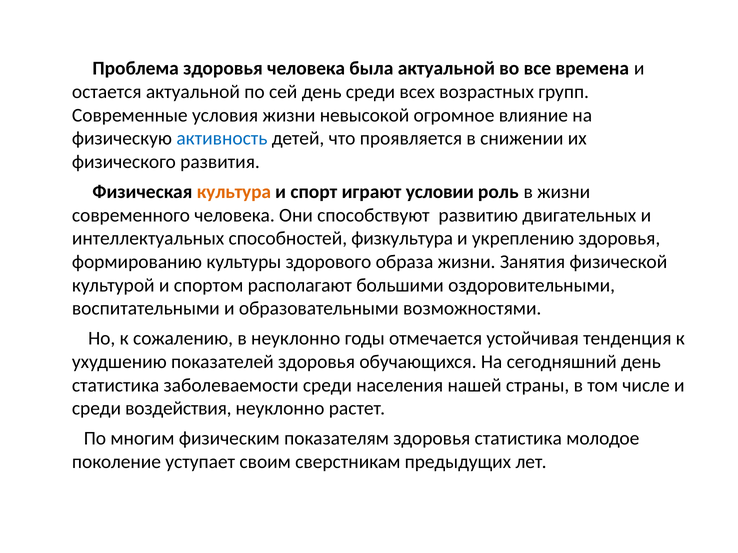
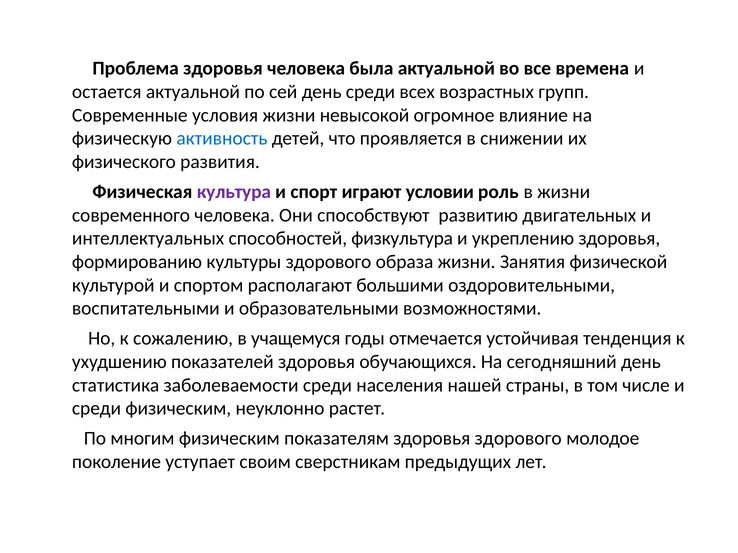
культура colour: orange -> purple (234, 192)
в неуклонно: неуклонно -> учащемуся (296, 339)
среди воздействия: воздействия -> физическим (178, 409)
здоровья статистика: статистика -> здорового (518, 439)
